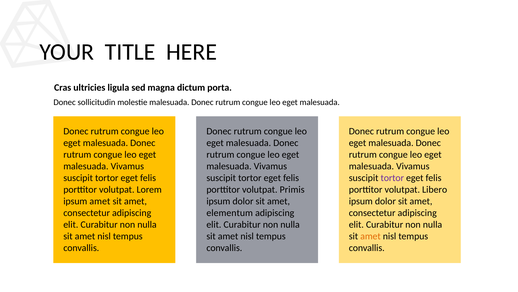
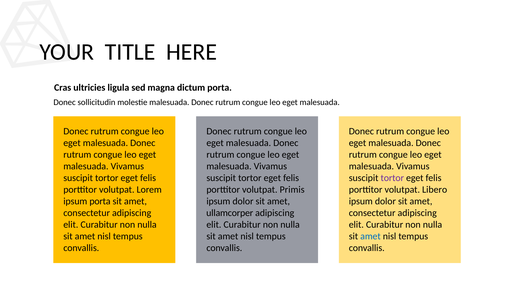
ipsum amet: amet -> porta (100, 201)
elementum: elementum -> ullamcorper (230, 213)
amet colour: orange -> blue (371, 236)
